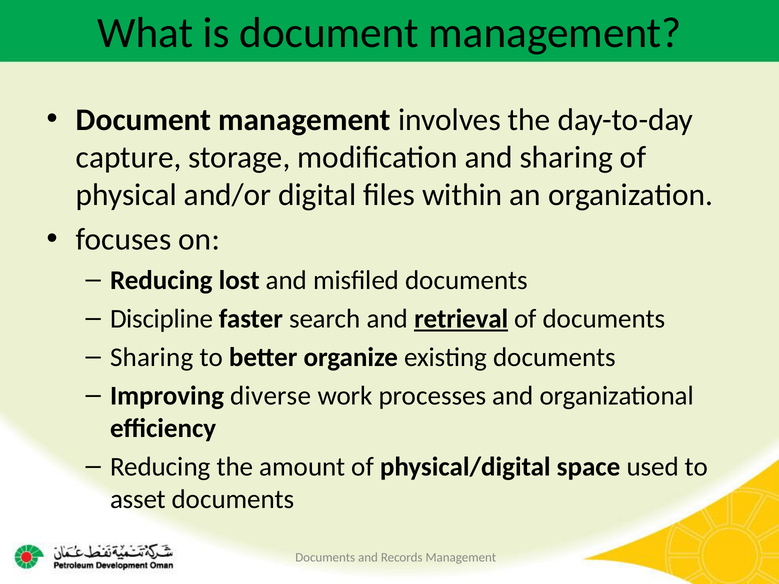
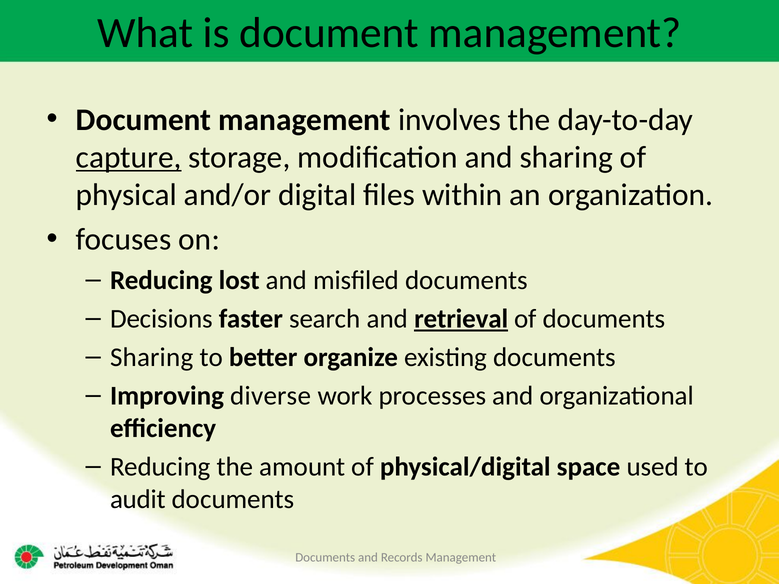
capture underline: none -> present (129, 157)
Discipline: Discipline -> Decisions (161, 319)
asset: asset -> audit (138, 499)
